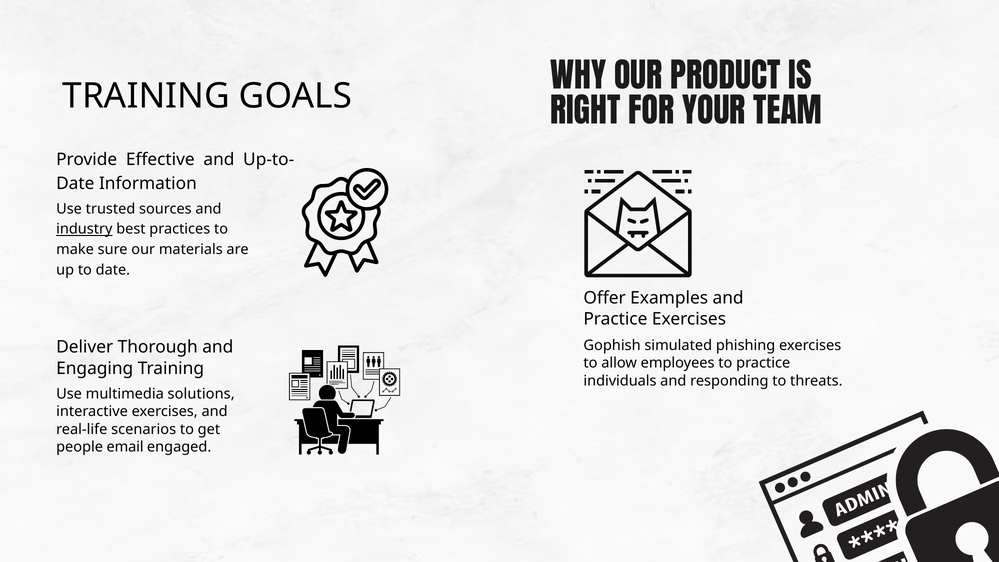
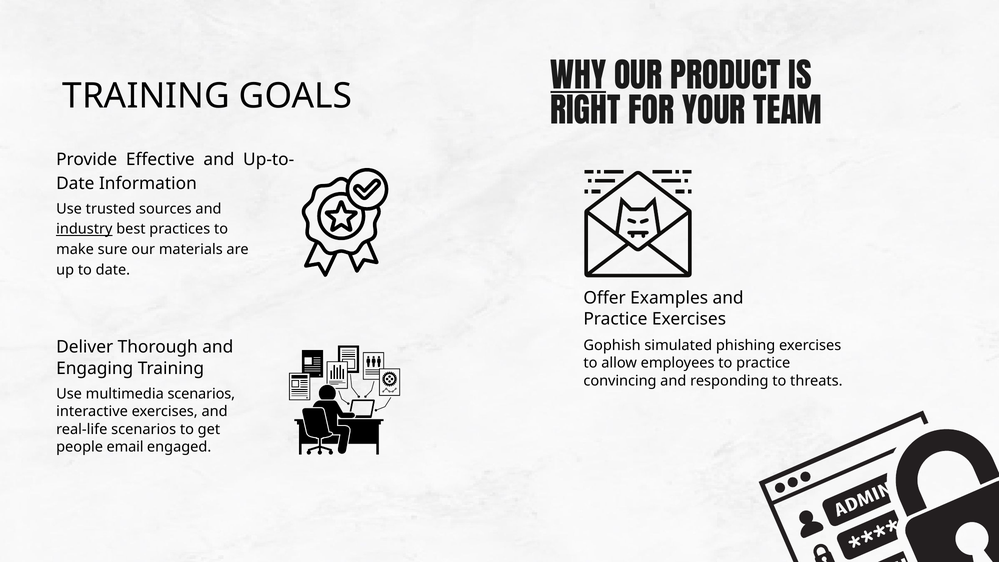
WHY underline: none -> present (578, 78)
individuals: individuals -> convincing (620, 381)
multimedia solutions: solutions -> scenarios (201, 394)
